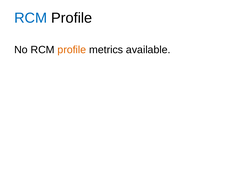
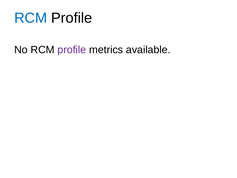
profile colour: orange -> purple (72, 50)
